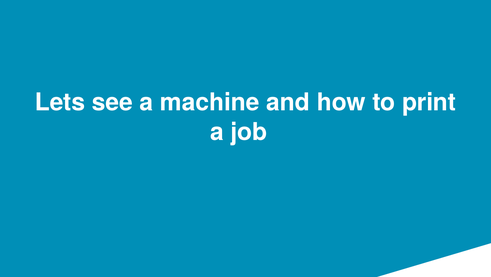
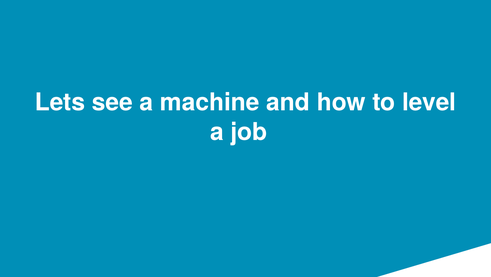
print: print -> level (429, 102)
